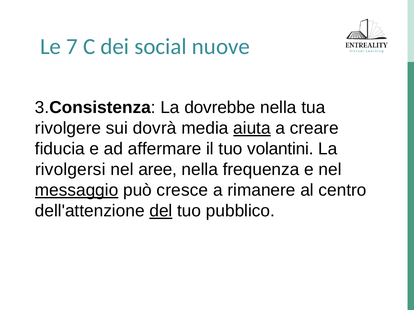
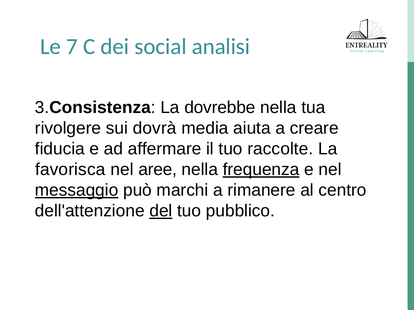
nuove: nuove -> analisi (221, 47)
aiuta underline: present -> none (252, 128)
volantini: volantini -> raccolte (280, 149)
rivolgersi: rivolgersi -> favorisca (70, 170)
frequenza underline: none -> present (261, 170)
cresce: cresce -> marchi (183, 191)
